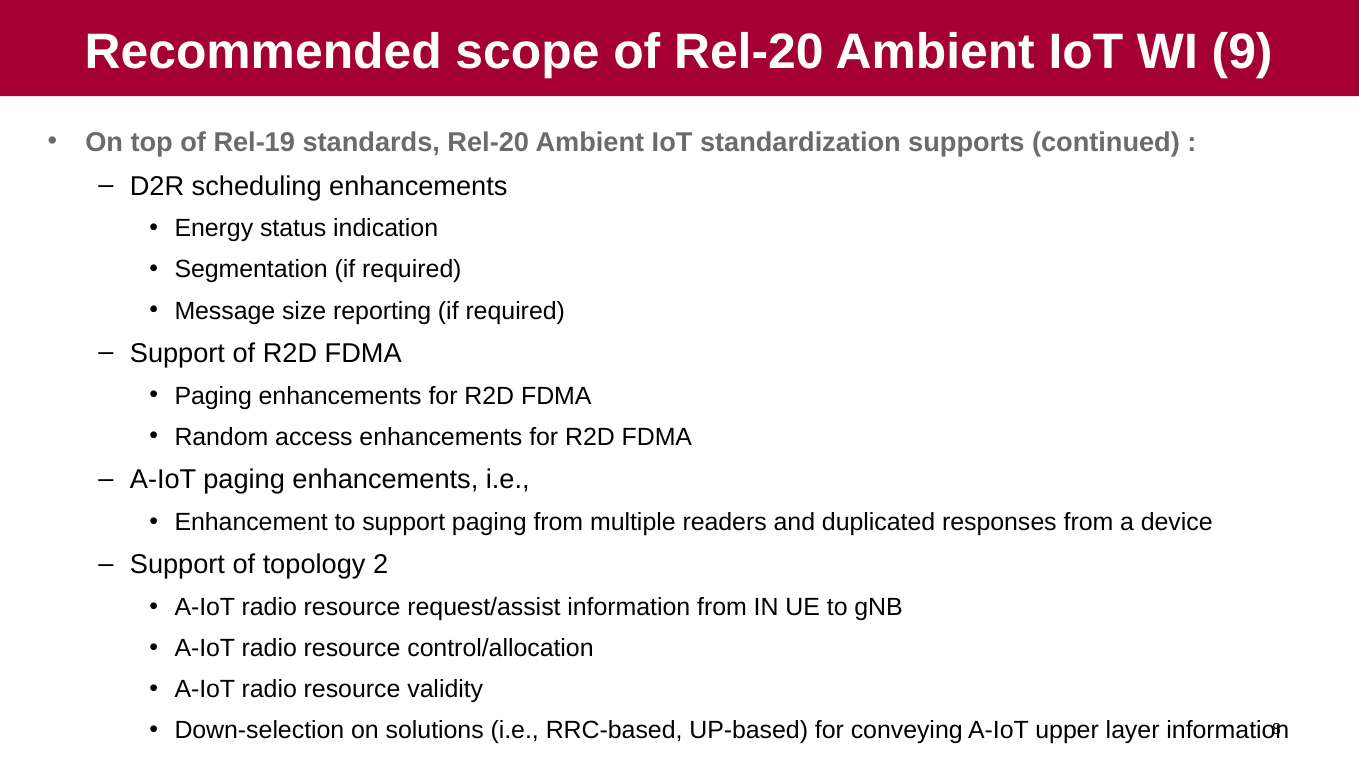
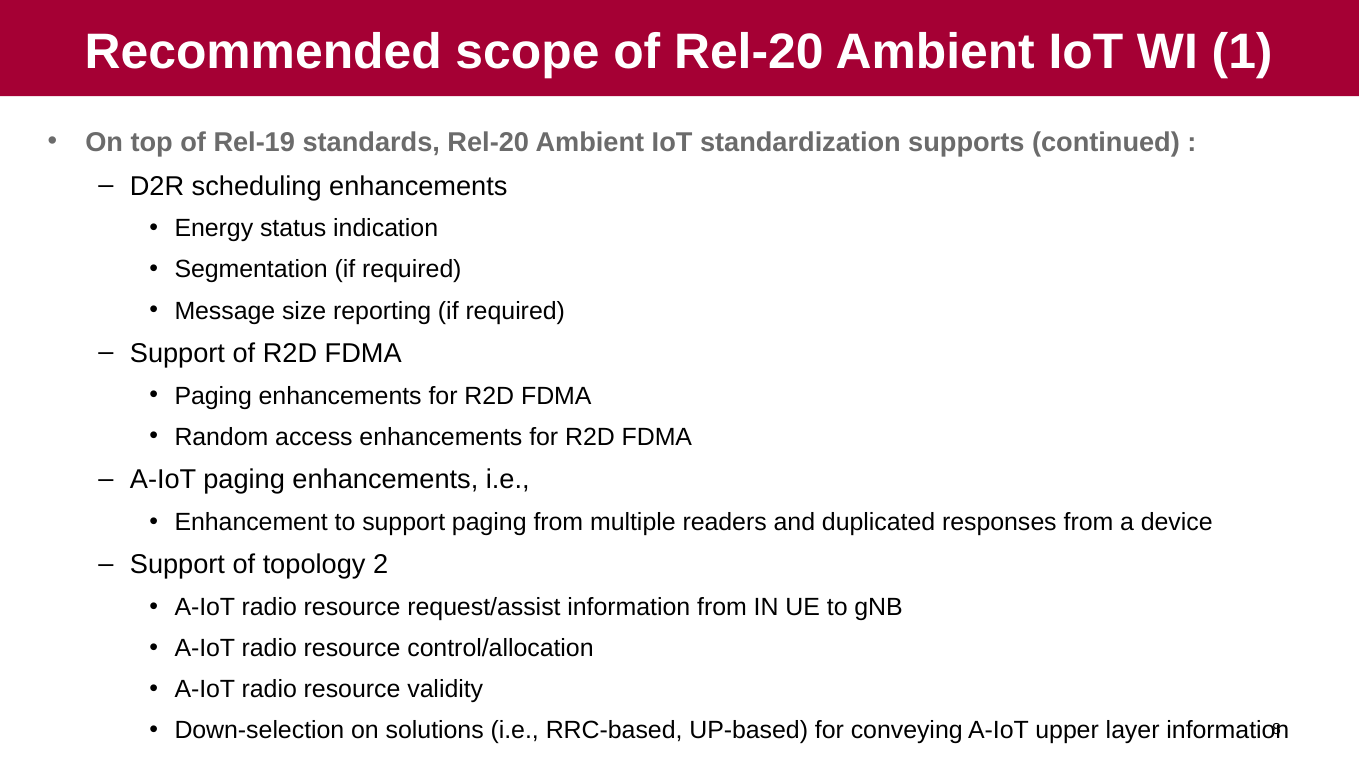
9: 9 -> 1 (1242, 52)
